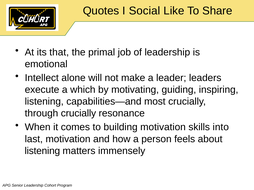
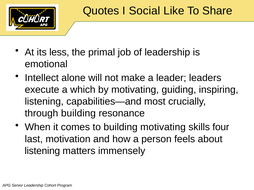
that: that -> less (59, 52)
through crucially: crucially -> building (78, 114)
building motivation: motivation -> motivating (163, 127)
into: into -> four (221, 127)
